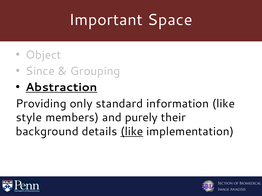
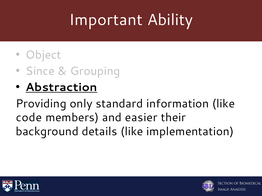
Space: Space -> Ability (170, 20)
style: style -> code (29, 118)
purely: purely -> easier (141, 118)
like underline: present -> none (132, 132)
